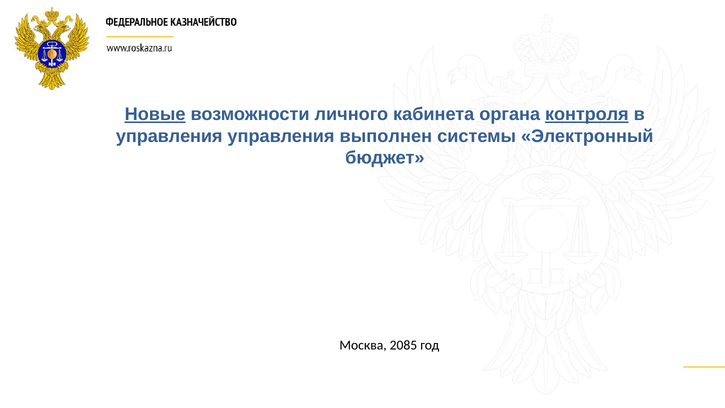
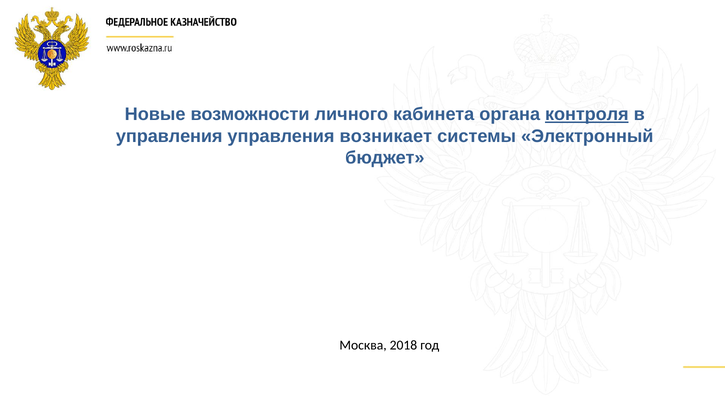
Новые underline: present -> none (155, 114)
выполнен: выполнен -> возникает (386, 136)
2085: 2085 -> 2018 (403, 345)
